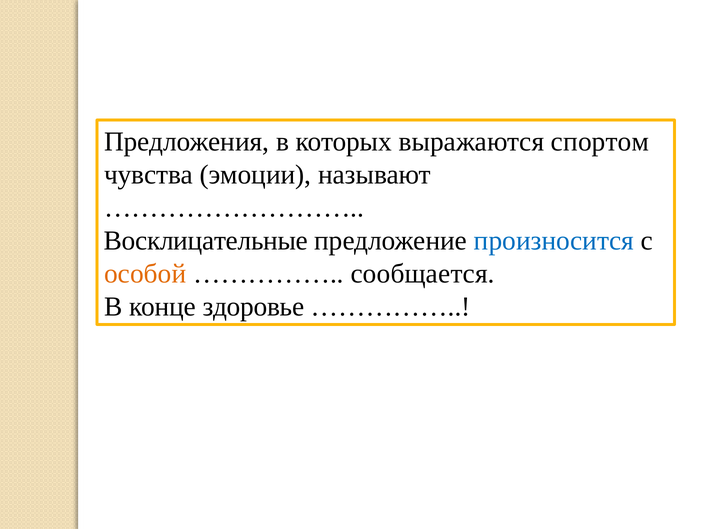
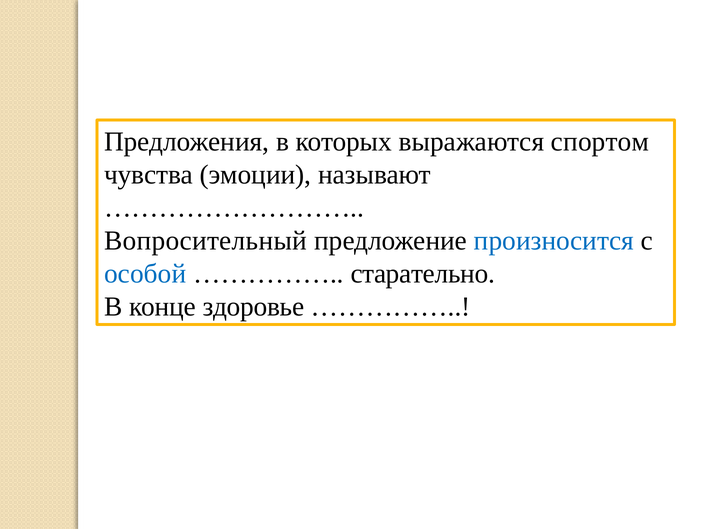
Восклицательные: Восклицательные -> Вопросительный (206, 241)
особой colour: orange -> blue (145, 274)
сообщается: сообщается -> старательно (423, 274)
